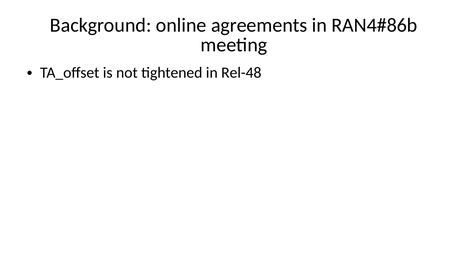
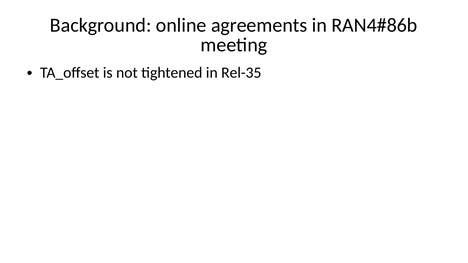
Rel-48: Rel-48 -> Rel-35 (241, 73)
